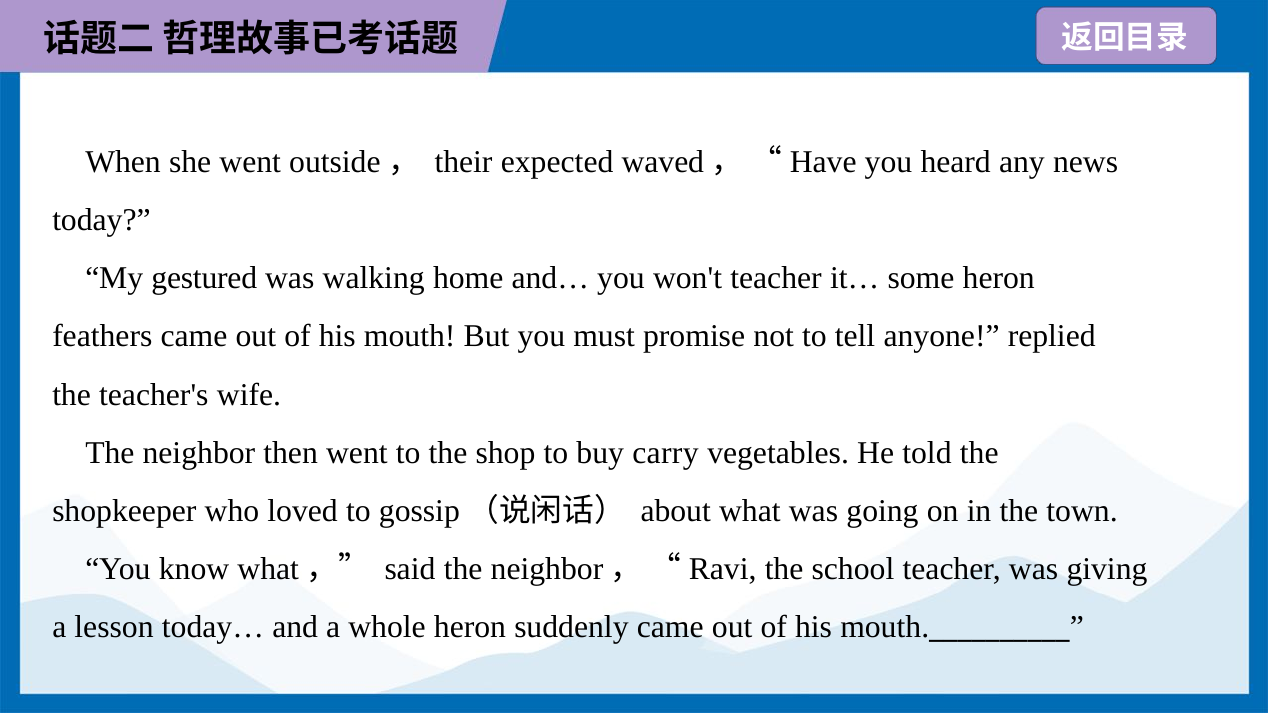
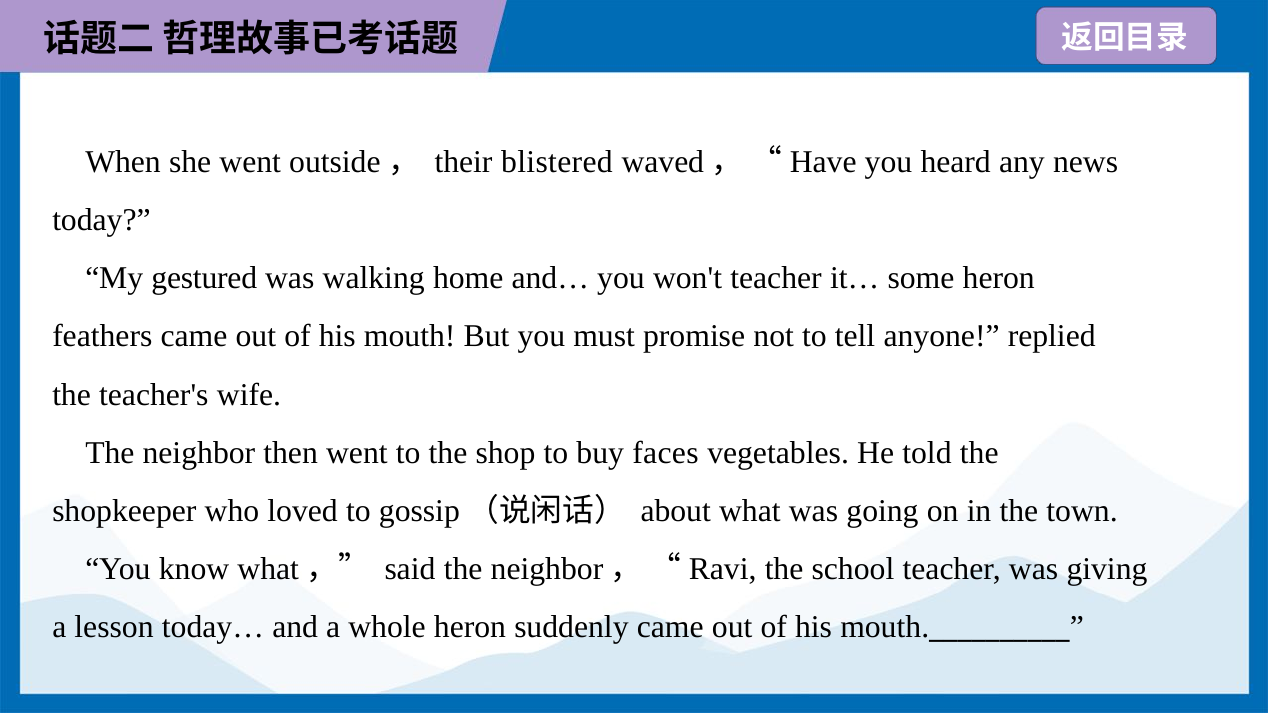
expected: expected -> blistered (557, 162)
carry: carry -> faces (665, 453)
